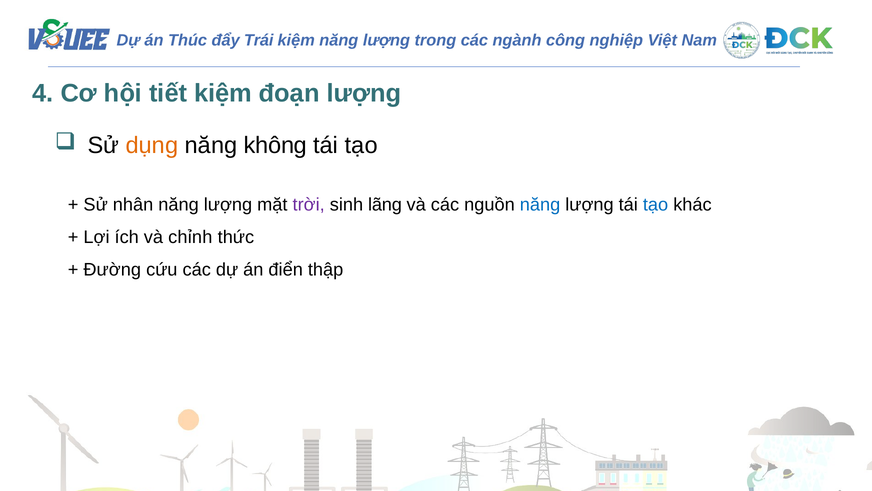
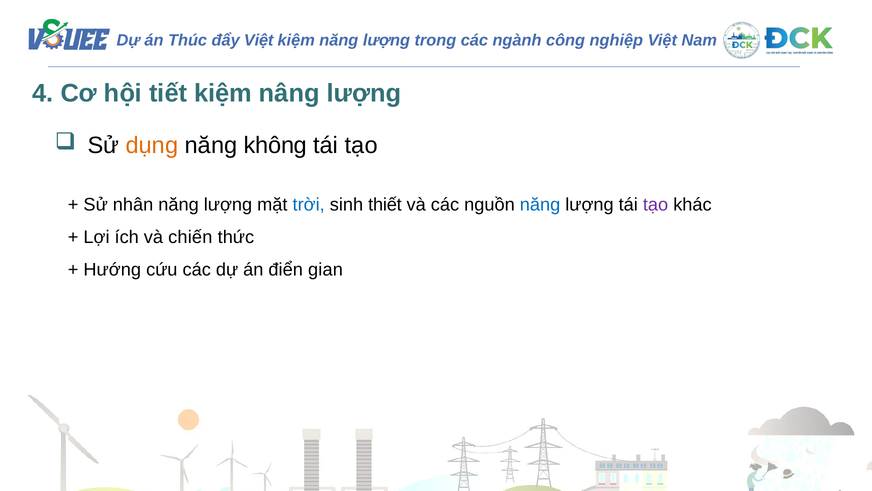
Trái: Trái -> Việt (259, 40)
đoạn: đoạn -> nâng (289, 93)
trời colour: purple -> blue (309, 204)
lãng: lãng -> thiết (385, 204)
tạo colour: blue -> purple (656, 204)
chỉnh: chỉnh -> chiến (190, 237)
Đường: Đường -> Hướng (112, 270)
thập: thập -> gian (325, 270)
